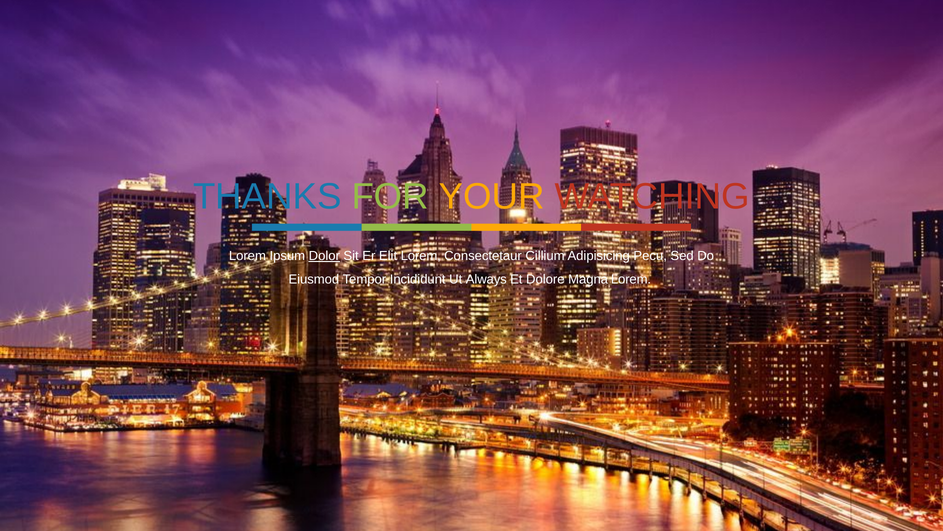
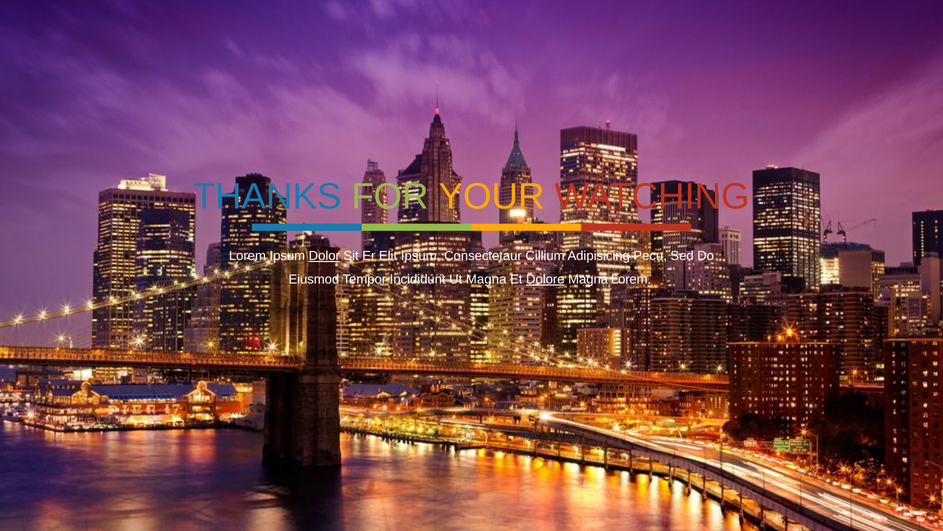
Elit Lorem: Lorem -> Ipsum (421, 255)
Ut Always: Always -> Magna (486, 279)
Dolore underline: none -> present (545, 279)
